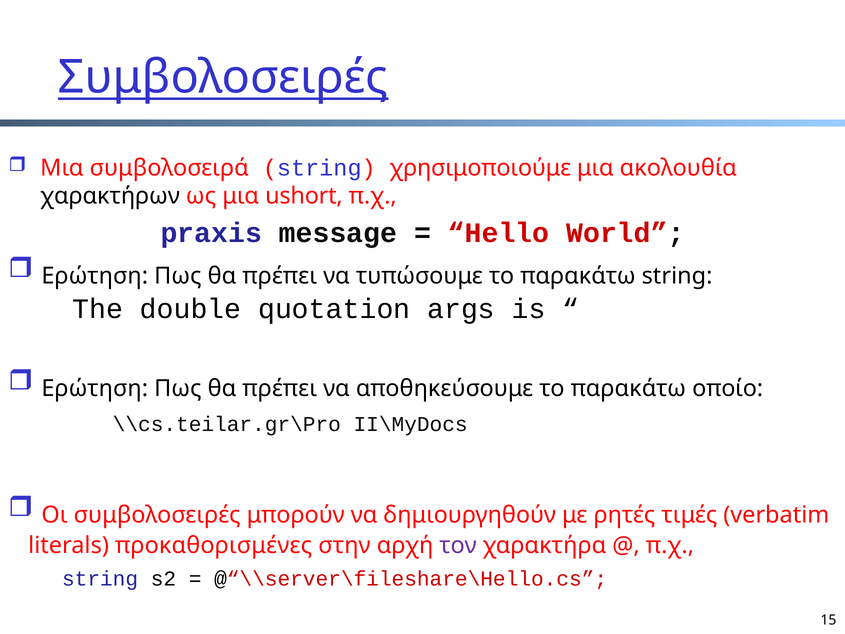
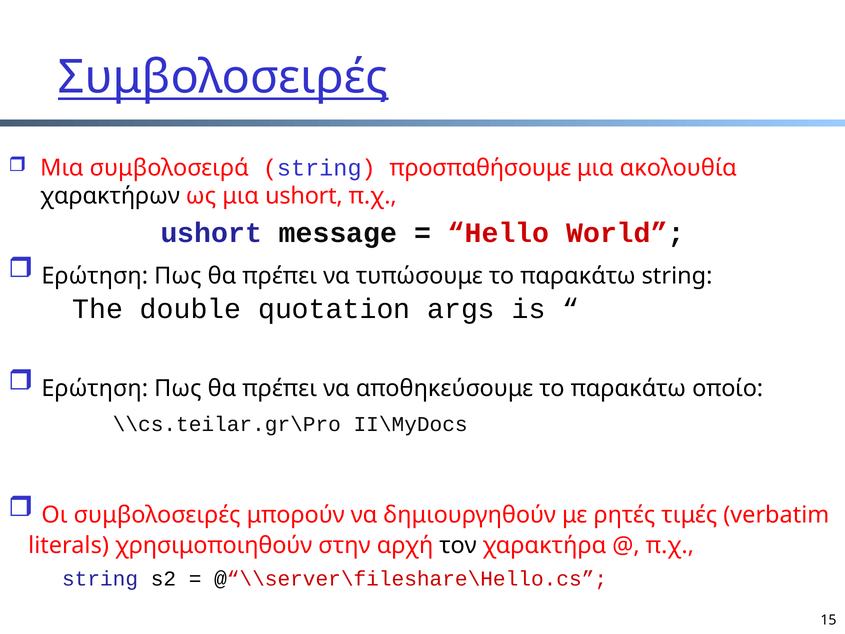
χρησιμοποιούμε: χρησιμοποιούμε -> προσπαθήσουμε (480, 168)
praxis: praxis -> ushort (211, 233)
προκαθορισμένες: προκαθορισμένες -> χρησιμοποιηθούν (214, 545)
τον colour: purple -> black (458, 545)
